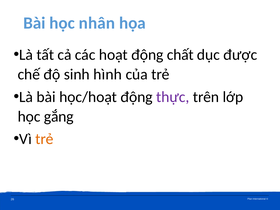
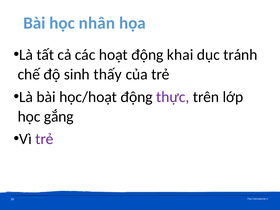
chất: chất -> khai (180, 55)
được: được -> tránh (240, 55)
hình: hình -> thấy (108, 74)
trẻ colour: orange -> purple (44, 139)
